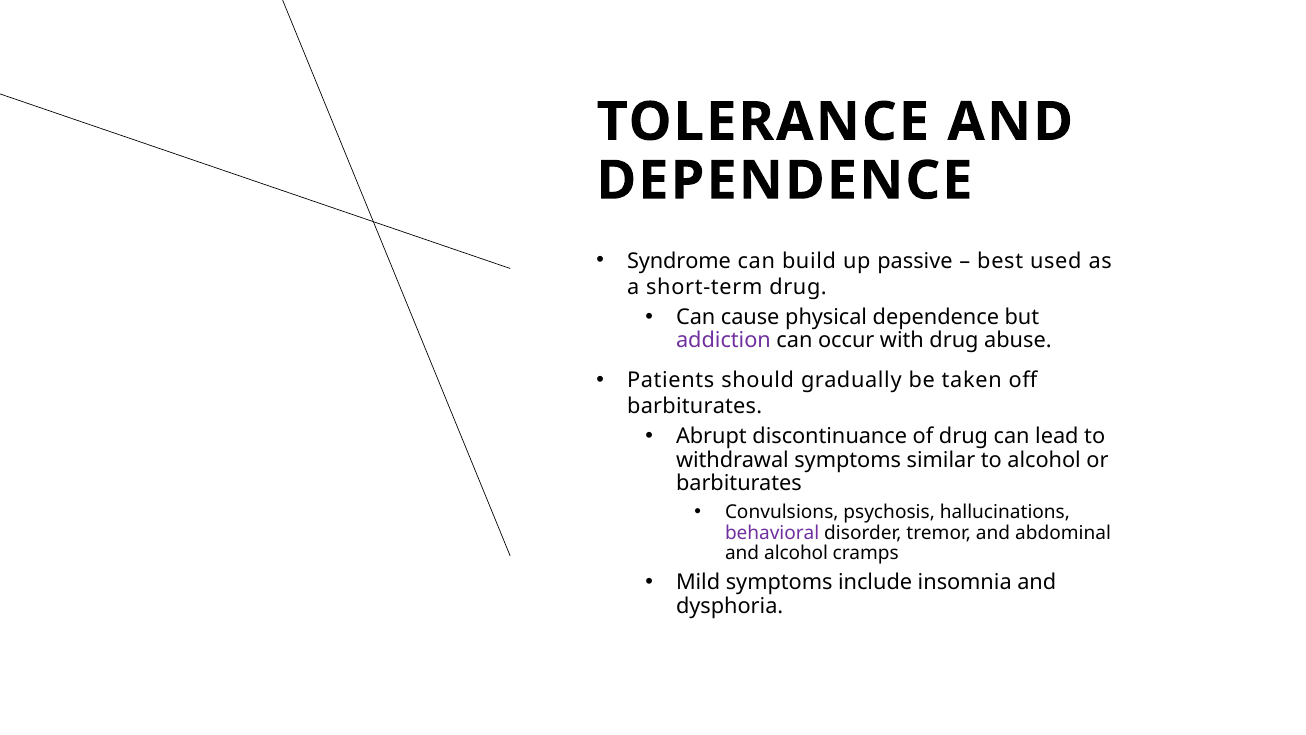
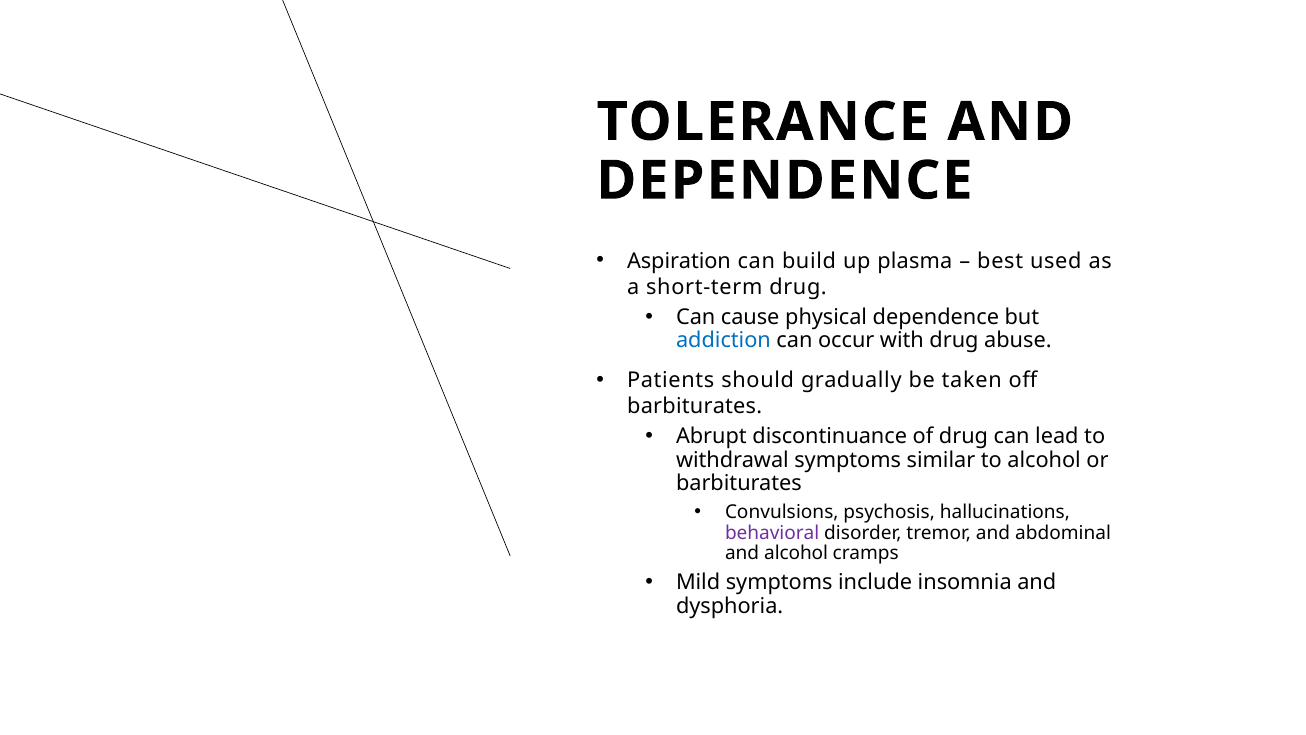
Syndrome: Syndrome -> Aspiration (679, 261)
passive: passive -> plasma (915, 261)
addiction colour: purple -> blue (723, 340)
